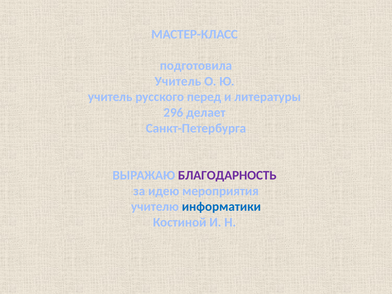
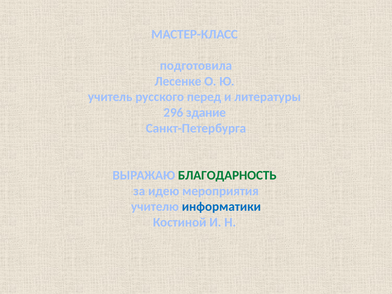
Учитель: Учитель -> Лесенке (178, 81)
делает: делает -> здание (206, 113)
БЛАГОДАРНОСТЬ colour: purple -> green (227, 175)
